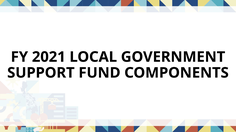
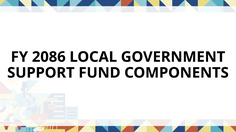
2021: 2021 -> 2086 (49, 57)
